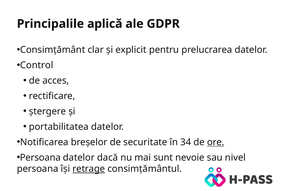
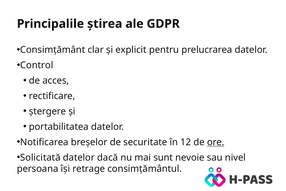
aplică: aplică -> știrea (105, 24)
34: 34 -> 12 (186, 142)
Persoana: Persoana -> Solicitată (40, 157)
retrage underline: present -> none (89, 169)
